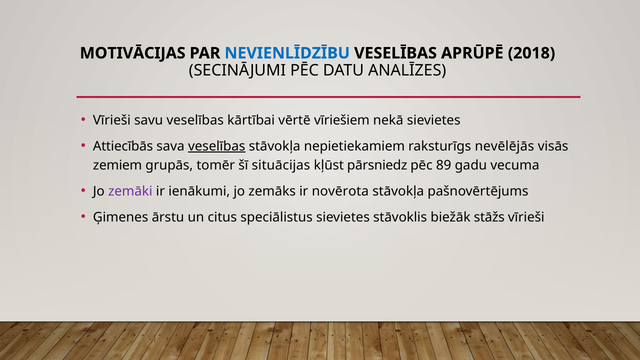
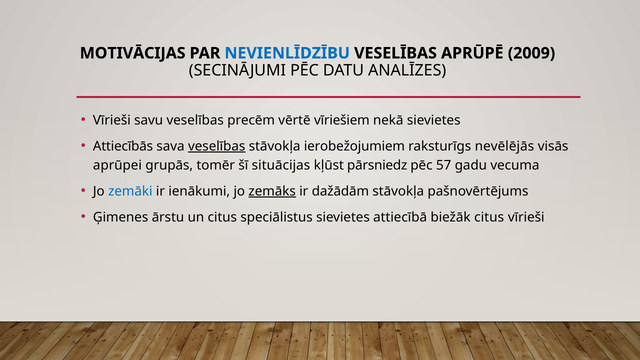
2018: 2018 -> 2009 (532, 53)
kārtībai: kārtībai -> precēm (251, 120)
nepietiekamiem: nepietiekamiem -> ierobežojumiem (354, 146)
zemiem: zemiem -> aprūpei (117, 165)
89: 89 -> 57 (444, 165)
zemāki colour: purple -> blue (130, 191)
zemāks underline: none -> present (272, 191)
novērota: novērota -> dažādām (340, 191)
stāvoklis: stāvoklis -> attiecībā (400, 217)
biežāk stāžs: stāžs -> citus (489, 217)
